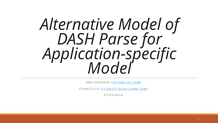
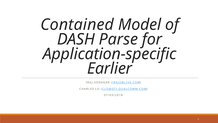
Alternative: Alternative -> Contained (77, 25)
Model: Model -> Earlier (110, 68)
